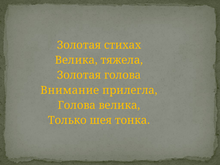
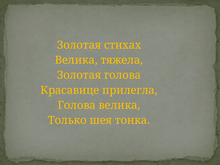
Внимание: Внимание -> Красавице (70, 90)
